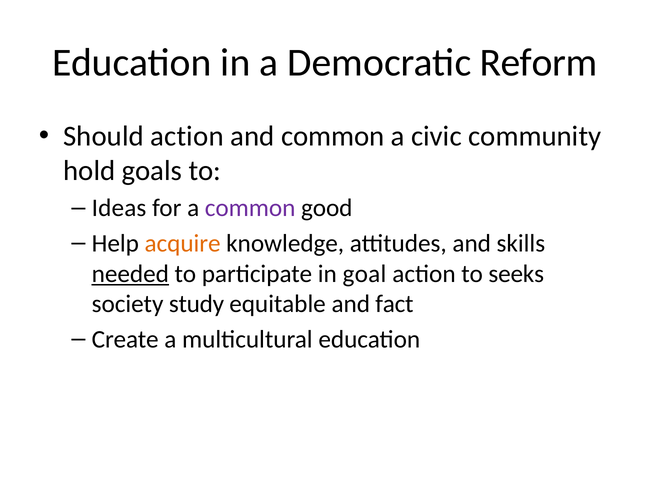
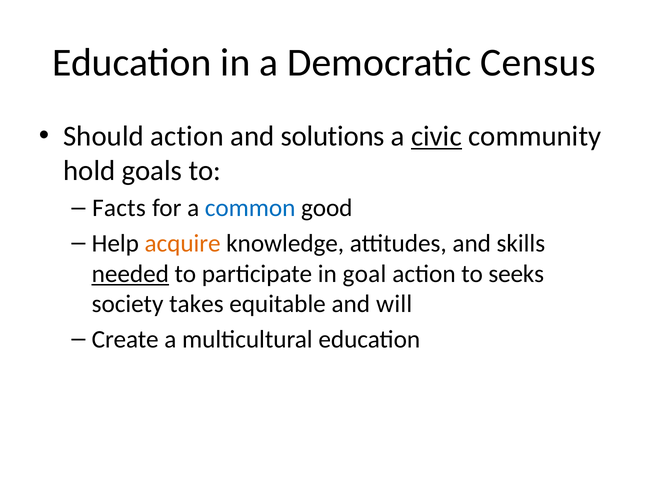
Reform: Reform -> Census (538, 63)
and common: common -> solutions (333, 136)
civic underline: none -> present (436, 136)
Ideas: Ideas -> Facts (119, 208)
common colour: purple -> blue (250, 208)
study: study -> takes (196, 304)
fact: fact -> will (394, 304)
